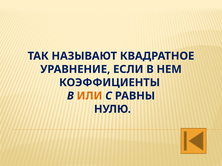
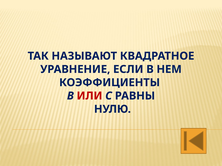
ИЛИ colour: orange -> red (90, 96)
